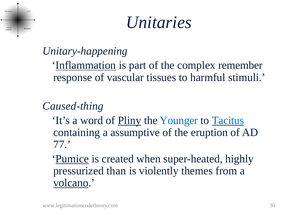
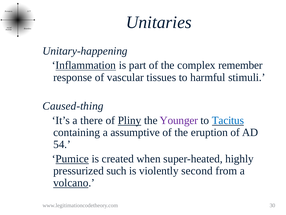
word: word -> there (92, 120)
Younger colour: blue -> purple (179, 120)
77: 77 -> 54 (62, 144)
than: than -> such (116, 170)
themes: themes -> second (197, 170)
